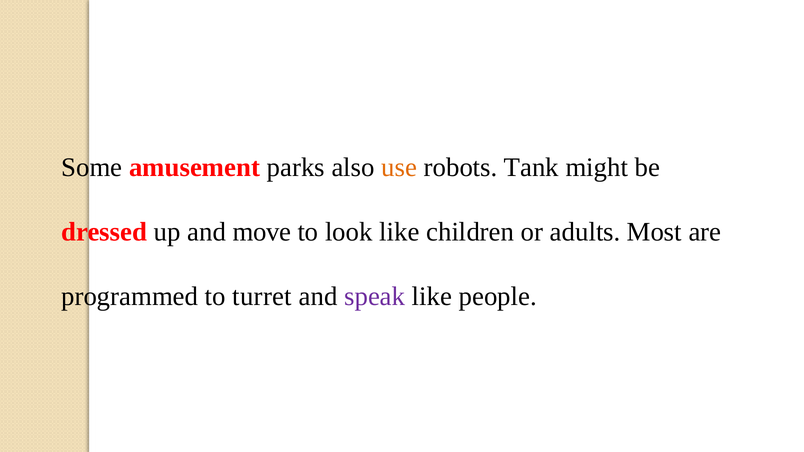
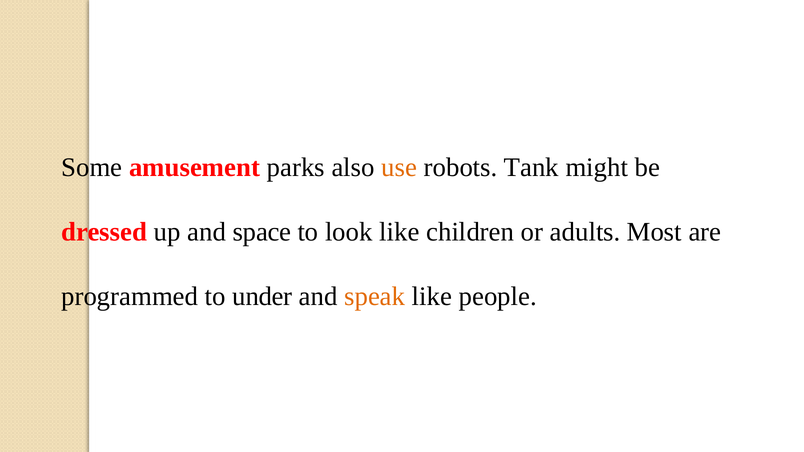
move: move -> space (262, 232)
turret: turret -> under (262, 296)
speak colour: purple -> orange (375, 296)
